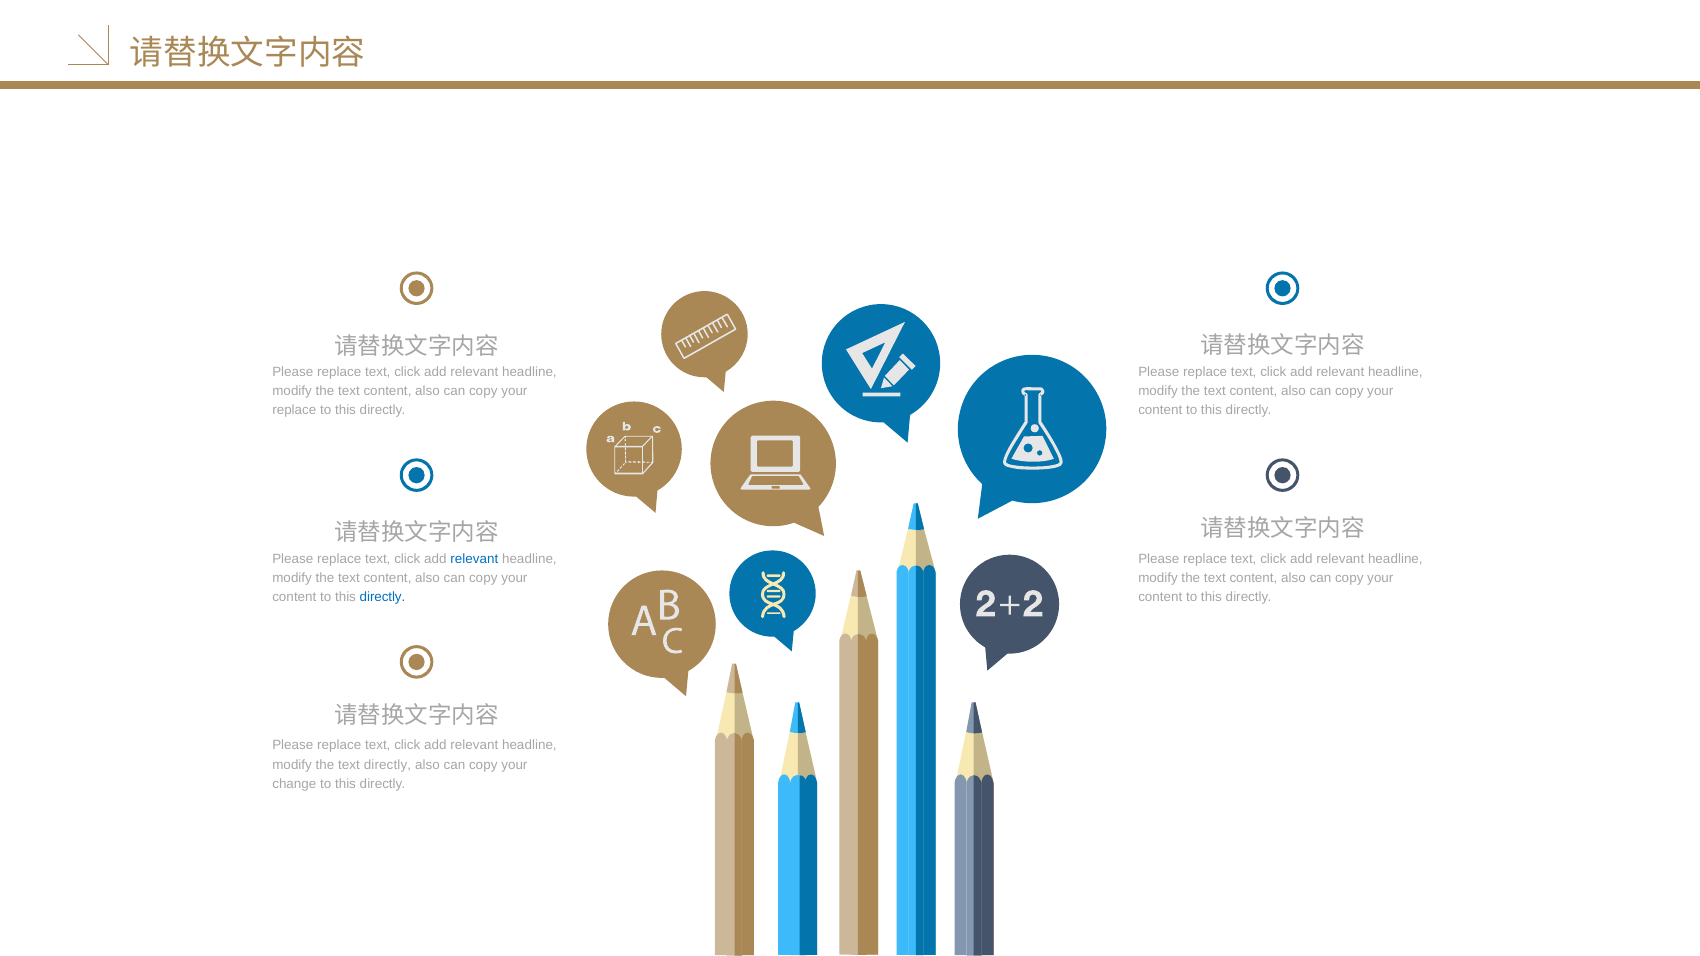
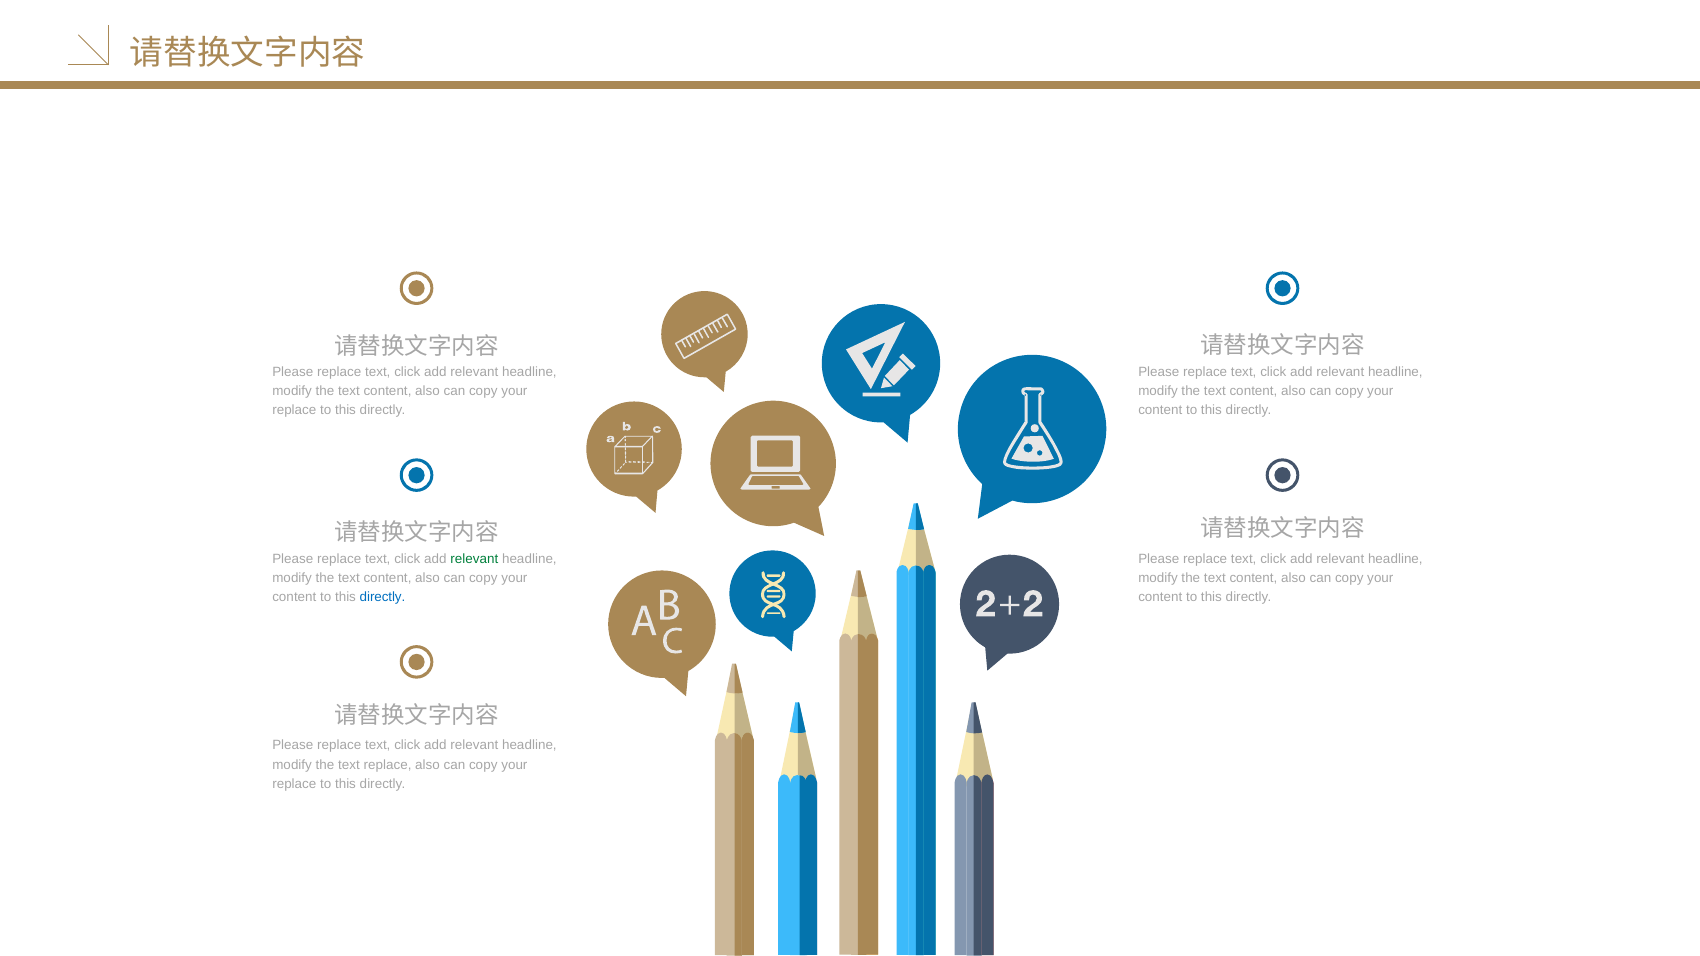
relevant colour: blue -> green (474, 559)
text directly: directly -> replace (388, 765)
change: change -> replace (294, 784)
